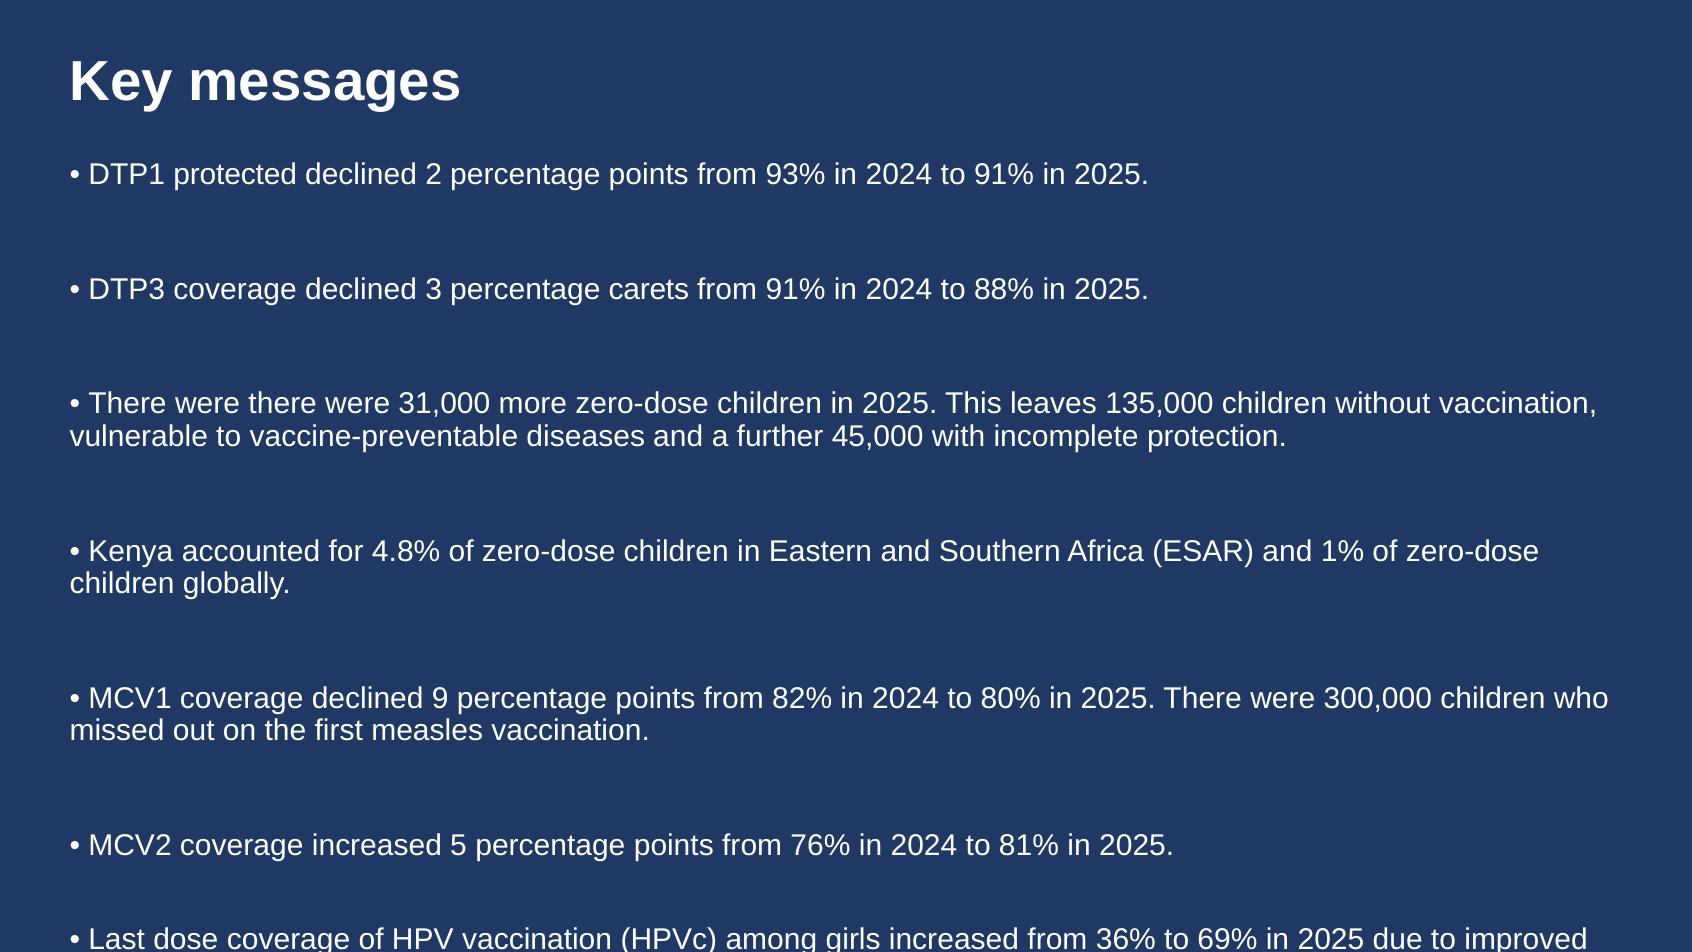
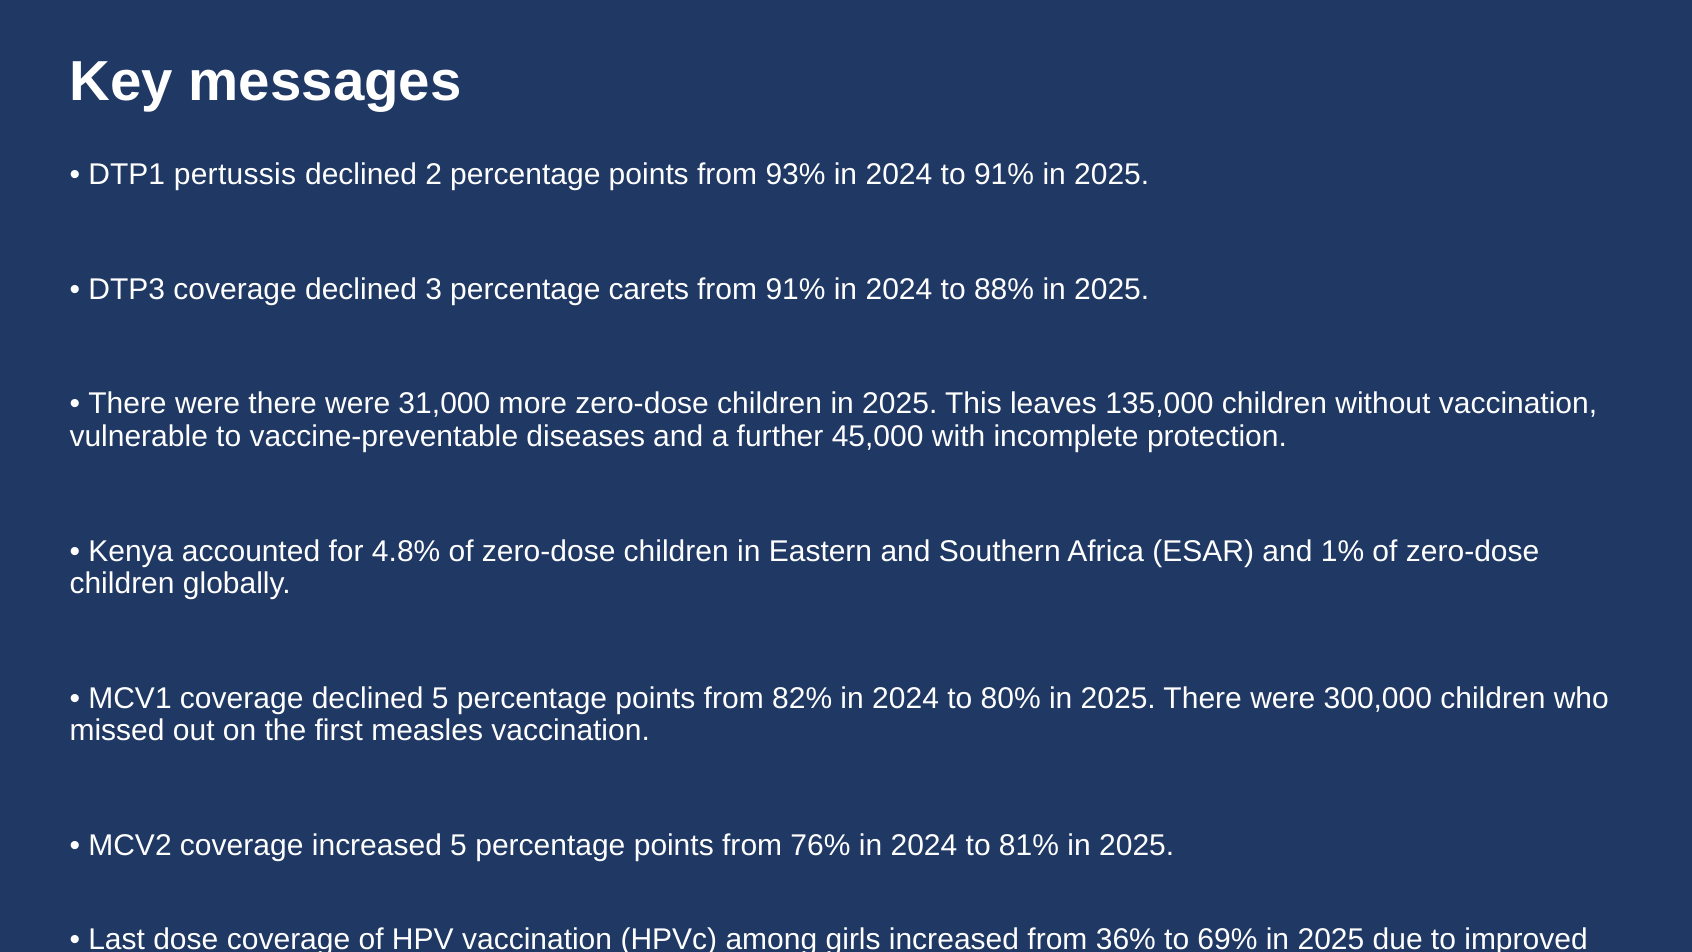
protected: protected -> pertussis (235, 175)
declined 9: 9 -> 5 (440, 698)
